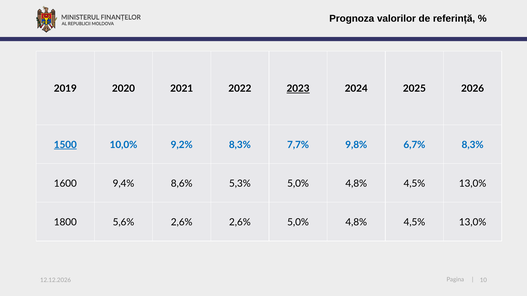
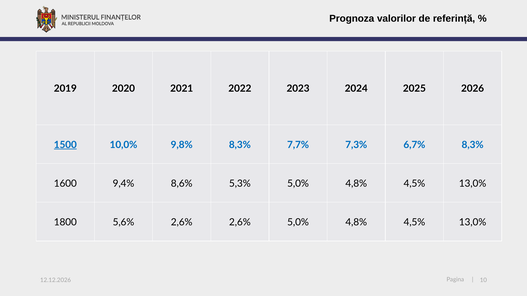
2023 underline: present -> none (298, 89)
9,2%: 9,2% -> 9,8% (182, 145)
9,8%: 9,8% -> 7,3% (356, 145)
